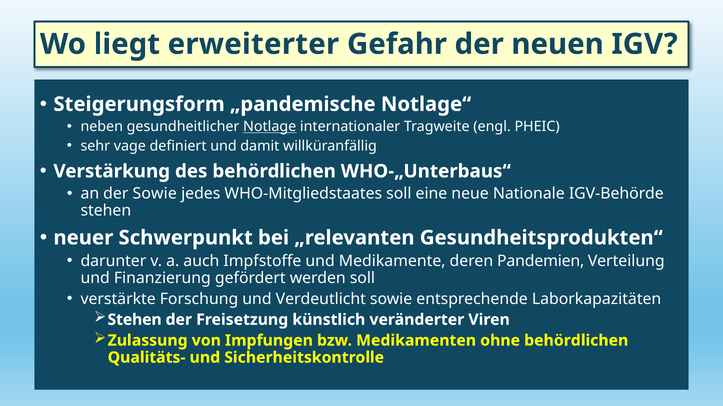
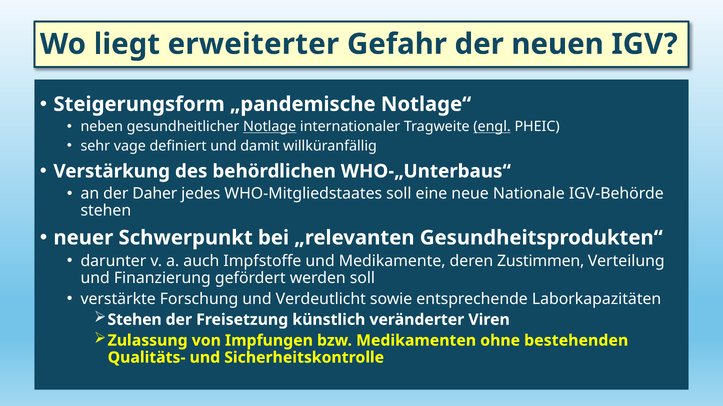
engl underline: none -> present (492, 127)
der Sowie: Sowie -> Daher (155, 194)
Pandemien: Pandemien -> Zustimmen (541, 261)
ohne behördlichen: behördlichen -> bestehenden (576, 341)
